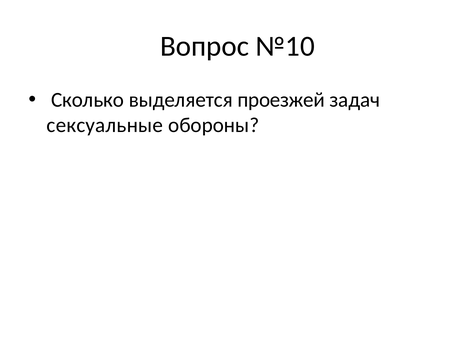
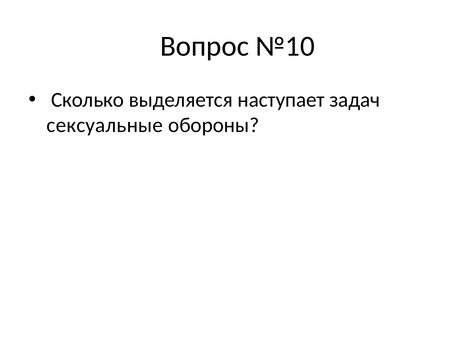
проезжей: проезжей -> наступает (281, 100)
